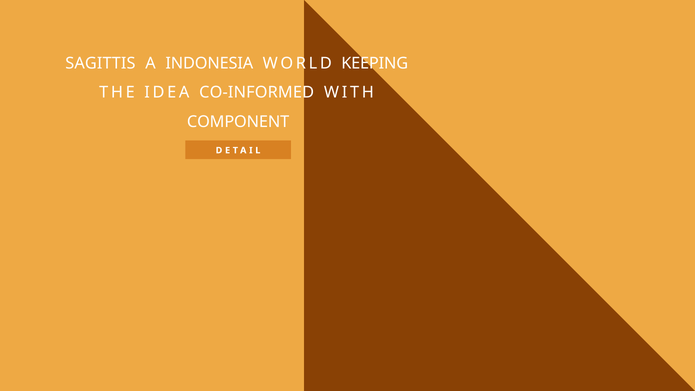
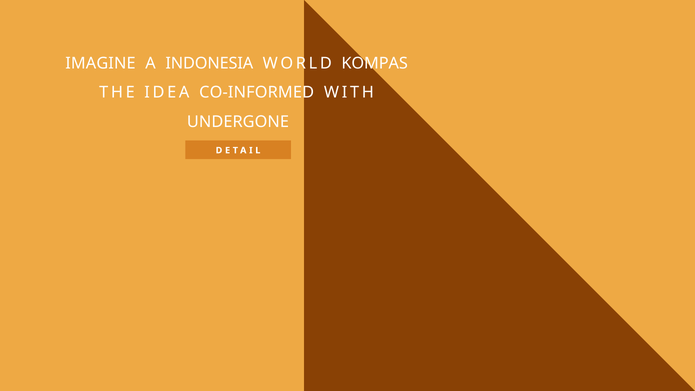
SAGITTIS: SAGITTIS -> IMAGINE (100, 63)
KEEPING: KEEPING -> KOMPAS (375, 63)
COMPONENT: COMPONENT -> UNDERGONE (238, 122)
